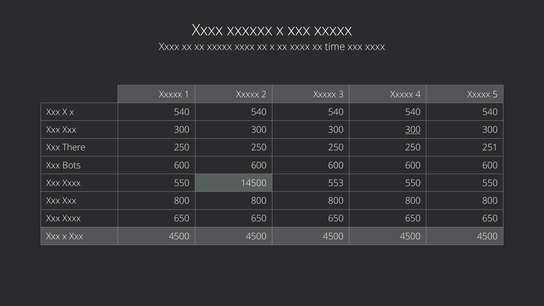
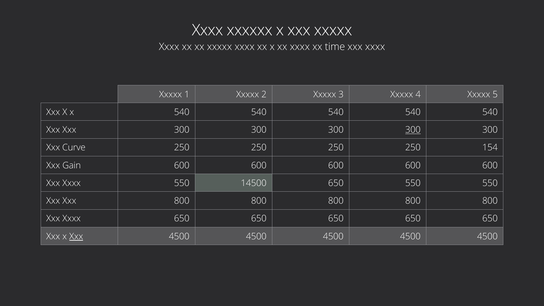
There: There -> Curve (74, 148)
251: 251 -> 154 (490, 148)
Bots: Bots -> Gain (72, 165)
14500 553: 553 -> 650 (336, 183)
Xxx underline: none -> present (76, 236)
